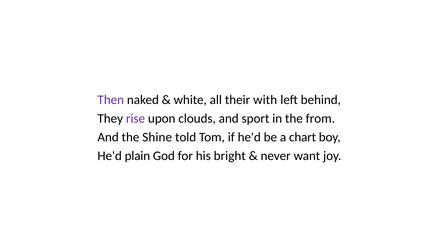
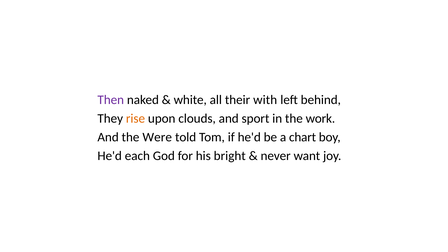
rise colour: purple -> orange (135, 118)
from: from -> work (320, 118)
Shine: Shine -> Were (157, 137)
plain: plain -> each (137, 156)
